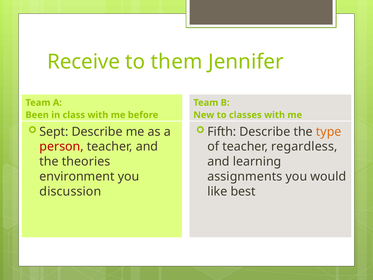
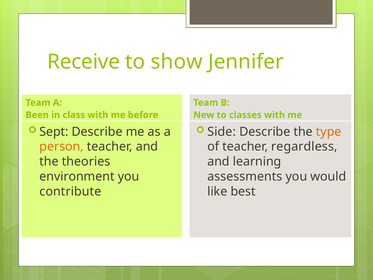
them: them -> show (177, 62)
Fifth: Fifth -> Side (222, 132)
person colour: red -> orange (62, 146)
assignments: assignments -> assessments (245, 176)
discussion: discussion -> contribute (70, 191)
